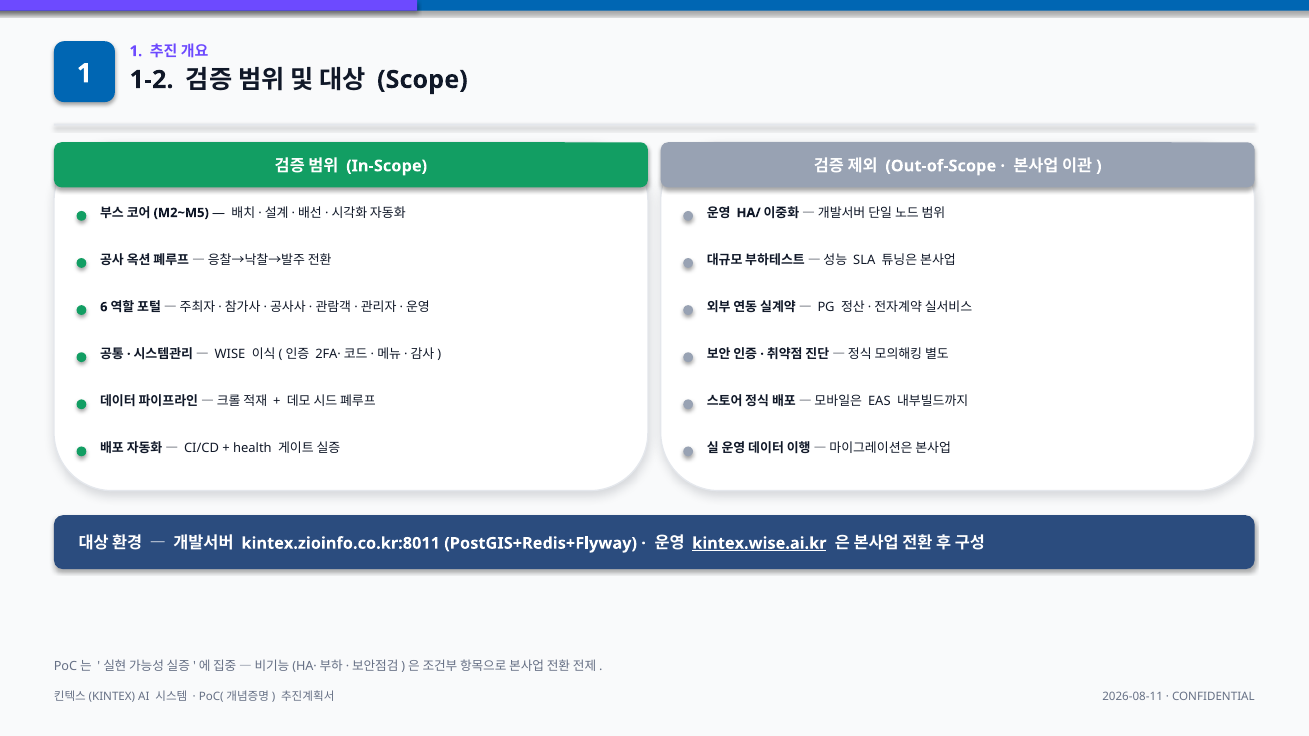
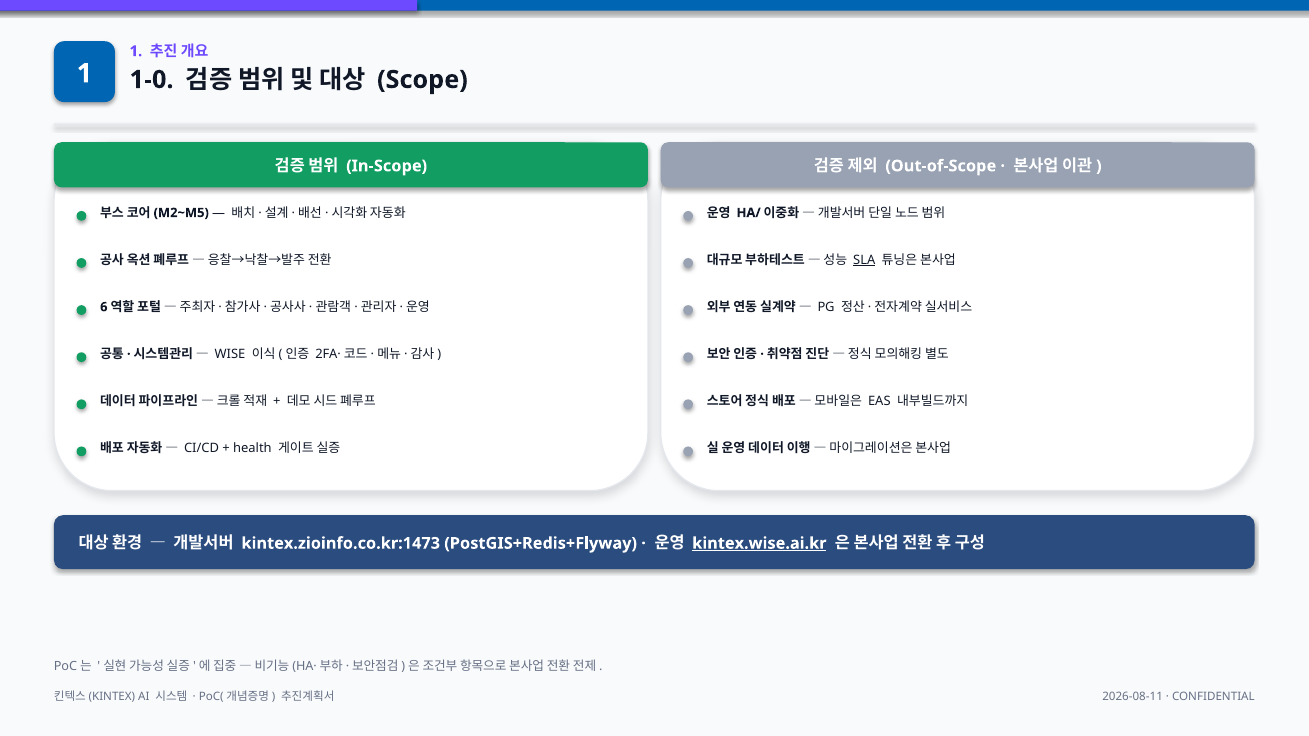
1-2: 1-2 -> 1-0 (152, 80)
SLA underline: none -> present (864, 260)
kintex.zioinfo.co.kr:8011: kintex.zioinfo.co.kr:8011 -> kintex.zioinfo.co.kr:1473 (341, 544)
